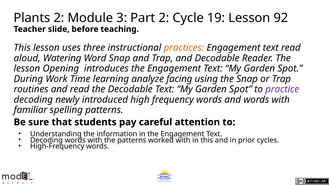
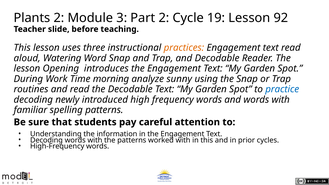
learning: learning -> morning (111, 79)
facing: facing -> sunny (179, 79)
practice colour: purple -> blue (282, 89)
